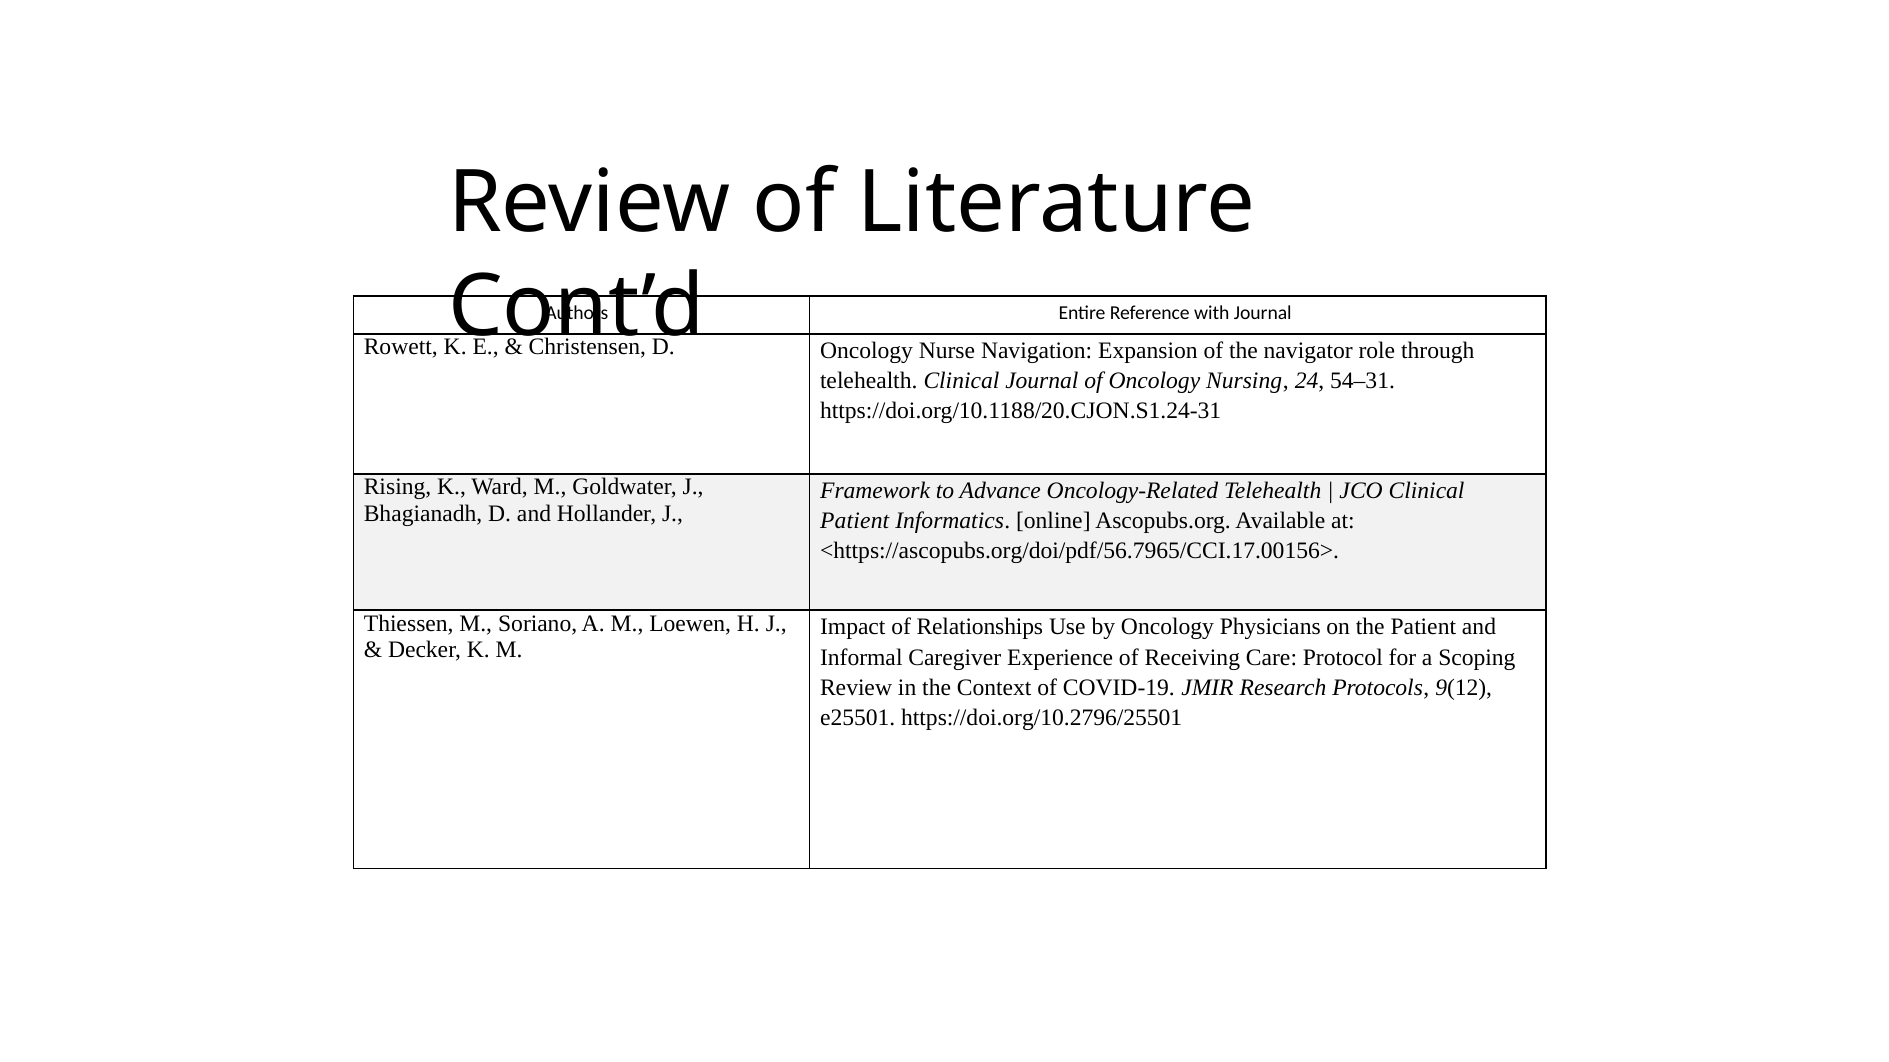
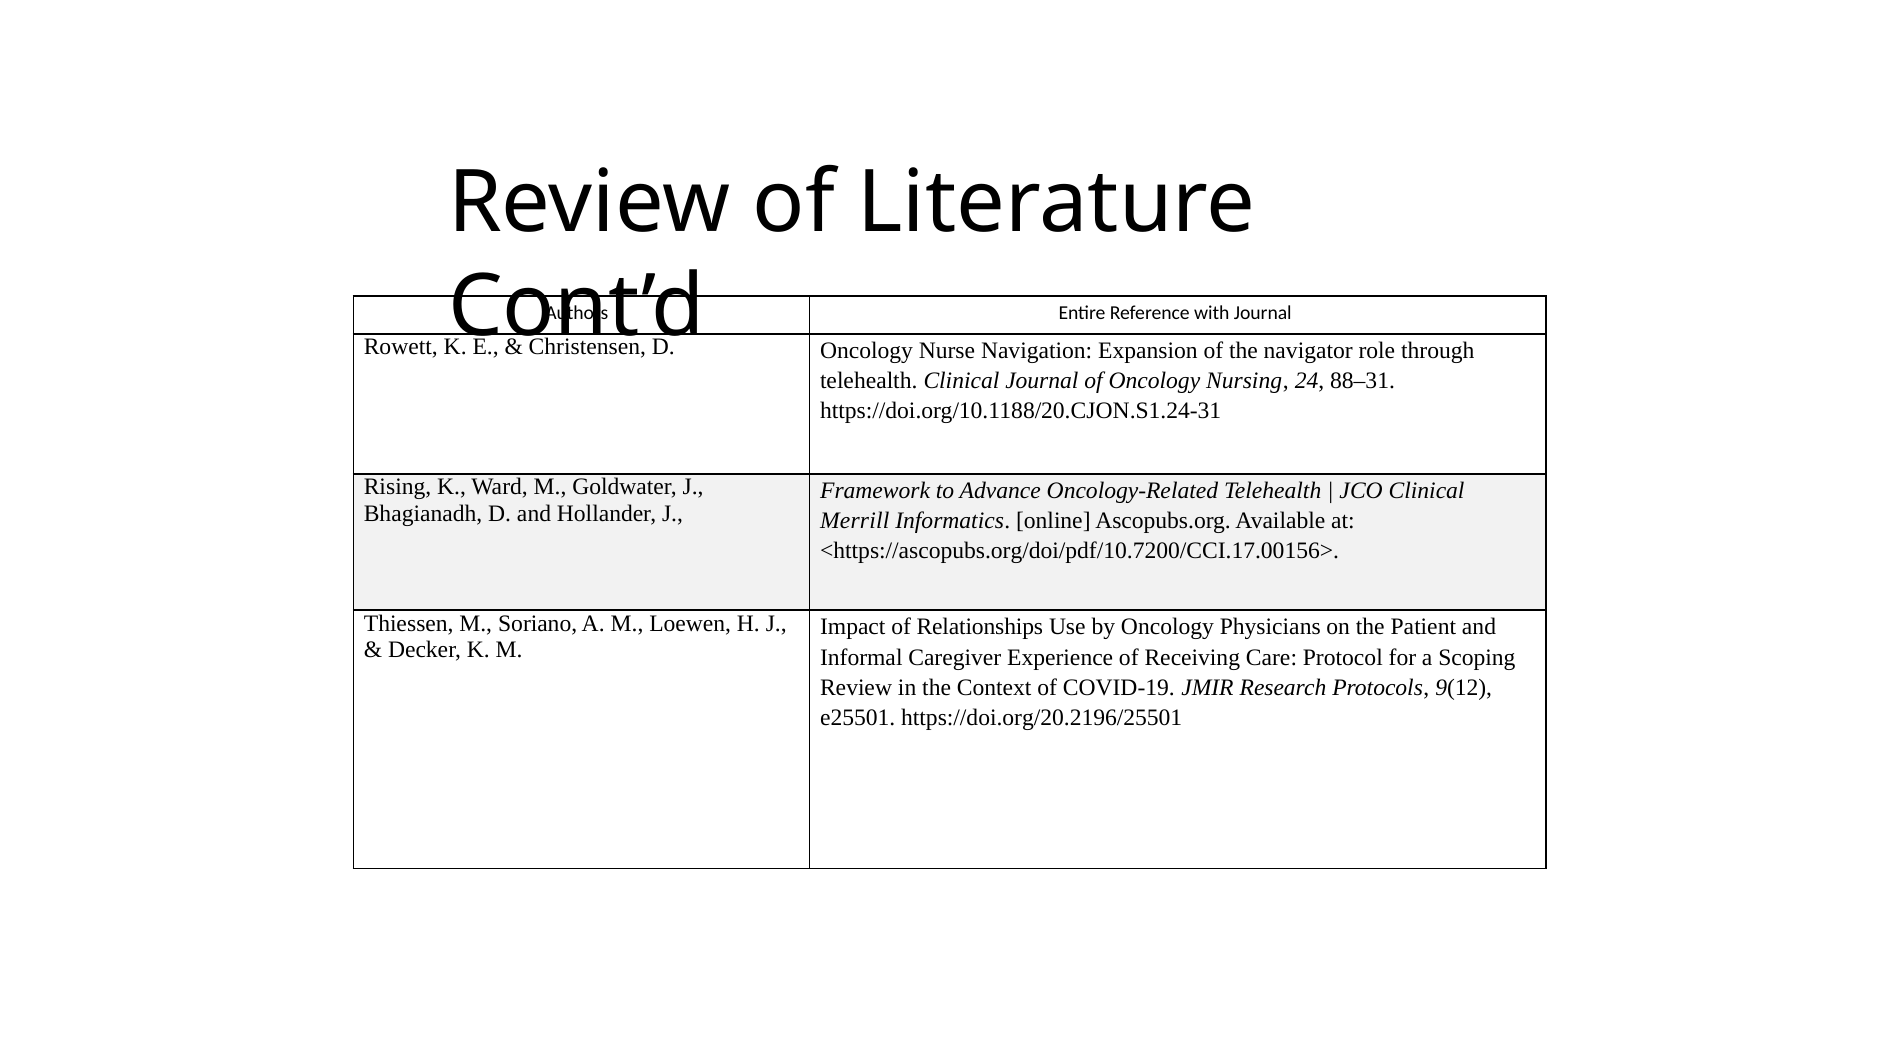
54–31: 54–31 -> 88–31 (1363, 381)
Patient: Patient -> Merrill (855, 521)
<https://ascopubs.org/doi/pdf/56.7965/CCI.17.00156>: <https://ascopubs.org/doi/pdf/56.7965/CCI.17.00156> -> <https://ascopubs.org/doi/pdf/10.7200/CCI.17.00156> (1080, 551)
https://doi.org/10.2796/25501: https://doi.org/10.2796/25501 -> https://doi.org/20.2196/25501 (1042, 718)
